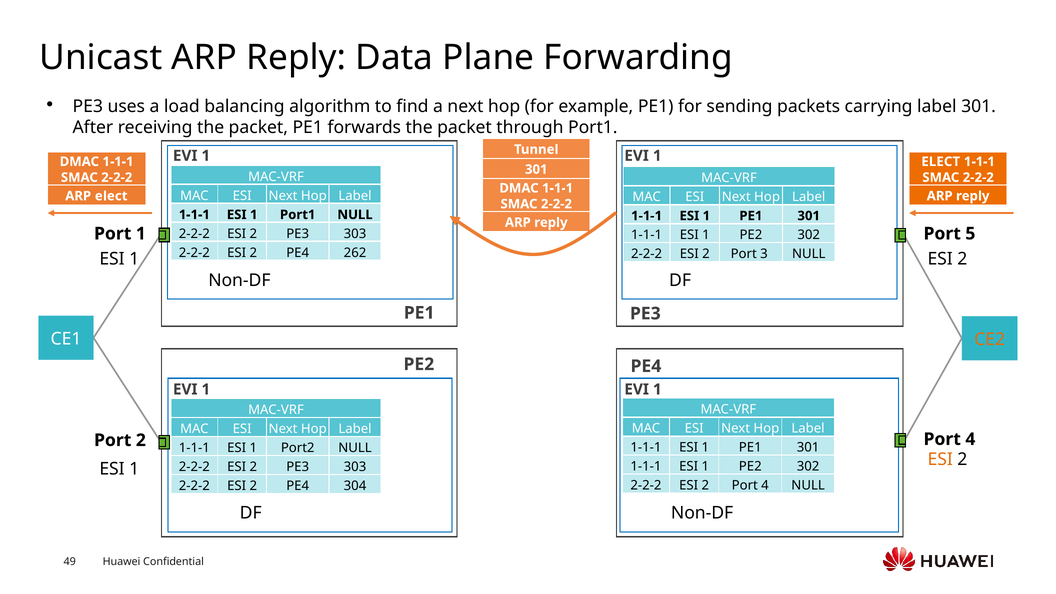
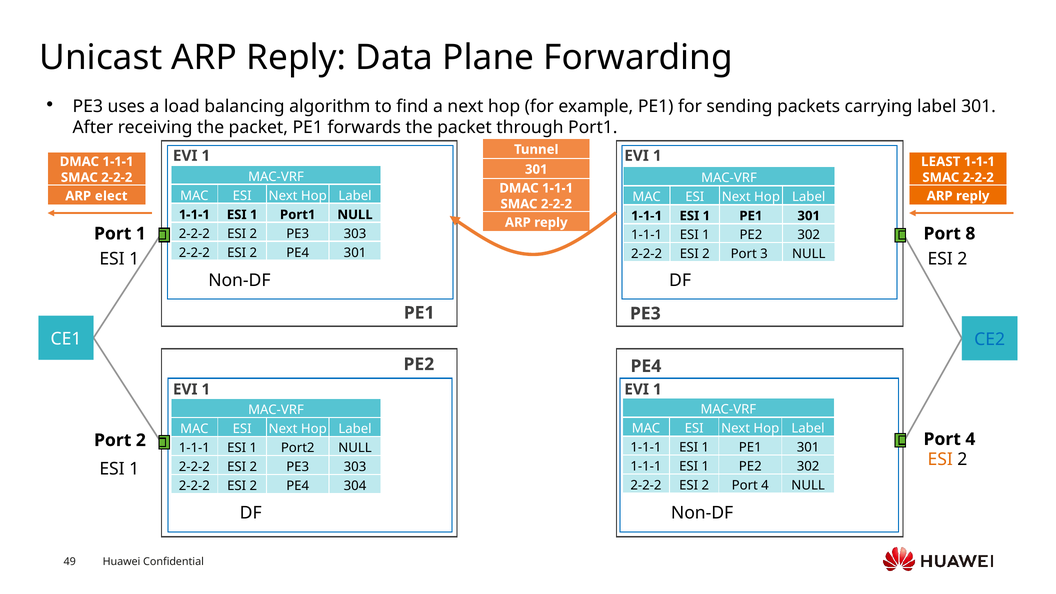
ELECT: ELECT -> LEAST (941, 162)
5: 5 -> 8 (970, 234)
PE4 262: 262 -> 301 (355, 253)
CE2 colour: orange -> blue (990, 339)
